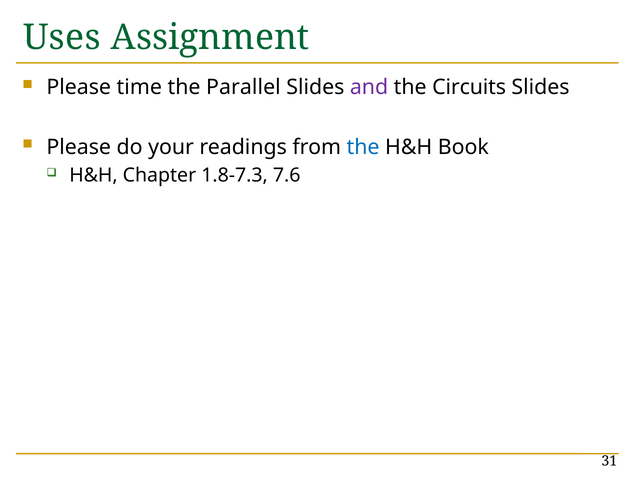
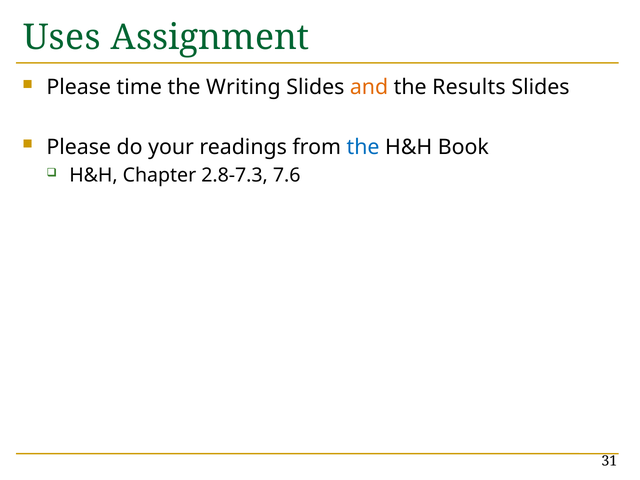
Parallel: Parallel -> Writing (243, 87)
and colour: purple -> orange (369, 87)
Circuits: Circuits -> Results (469, 87)
1.8-7.3: 1.8-7.3 -> 2.8-7.3 (235, 175)
